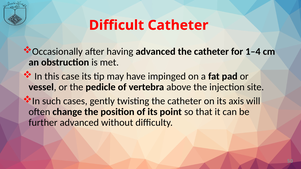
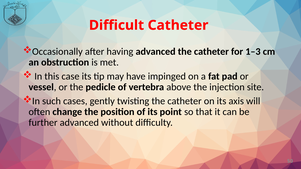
1–4: 1–4 -> 1–3 (253, 52)
